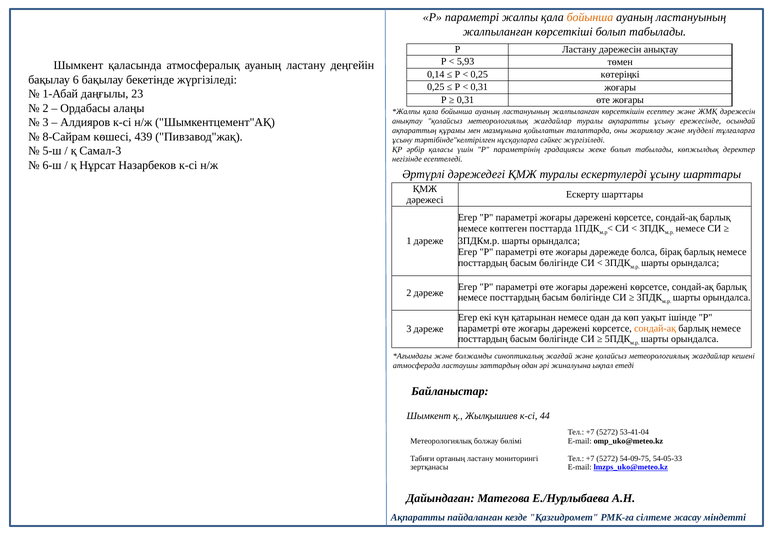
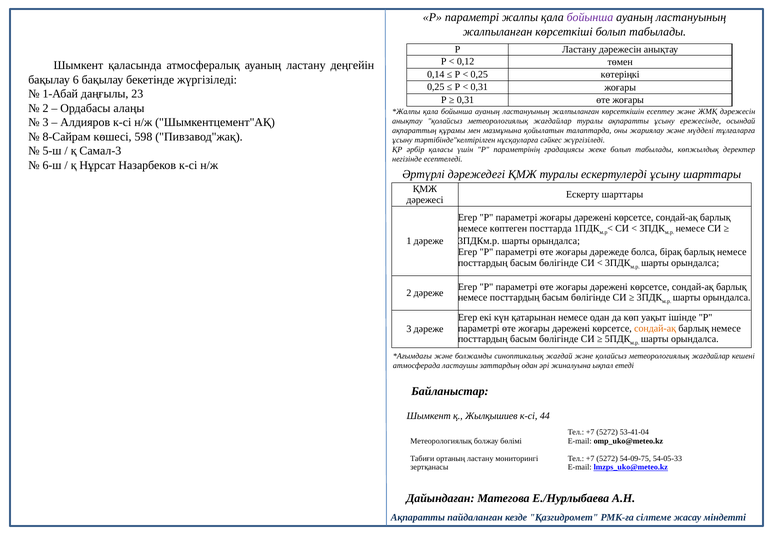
бойынша colour: orange -> purple (590, 18)
5,93: 5,93 -> 0,12 (466, 62)
439: 439 -> 598 (143, 137)
